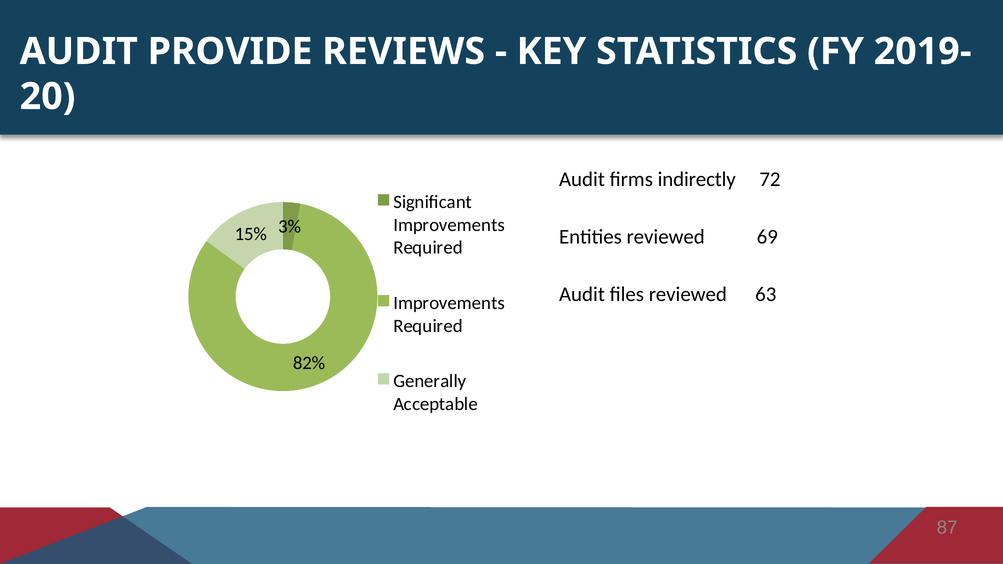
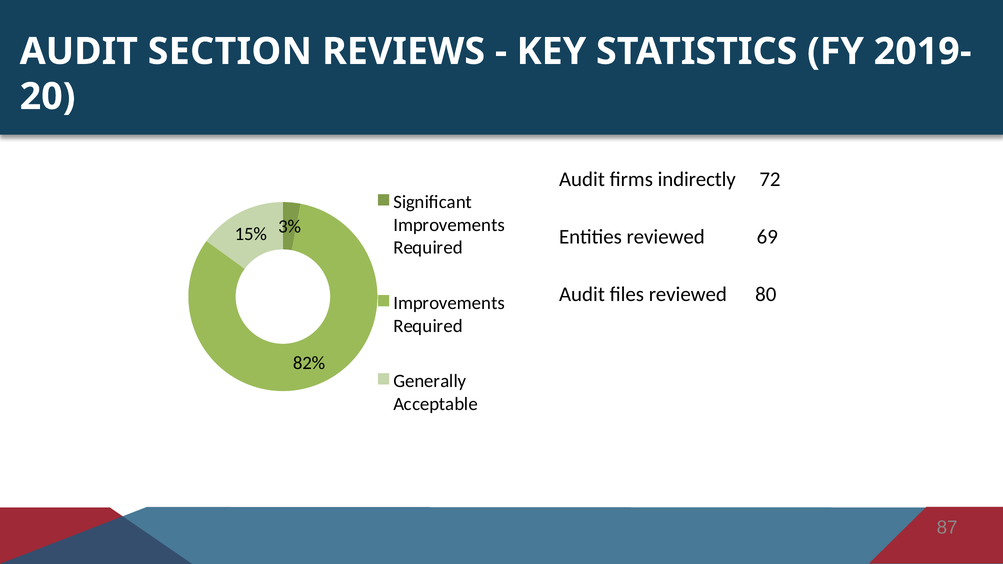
PROVIDE: PROVIDE -> SECTION (230, 51)
63: 63 -> 80 (766, 295)
